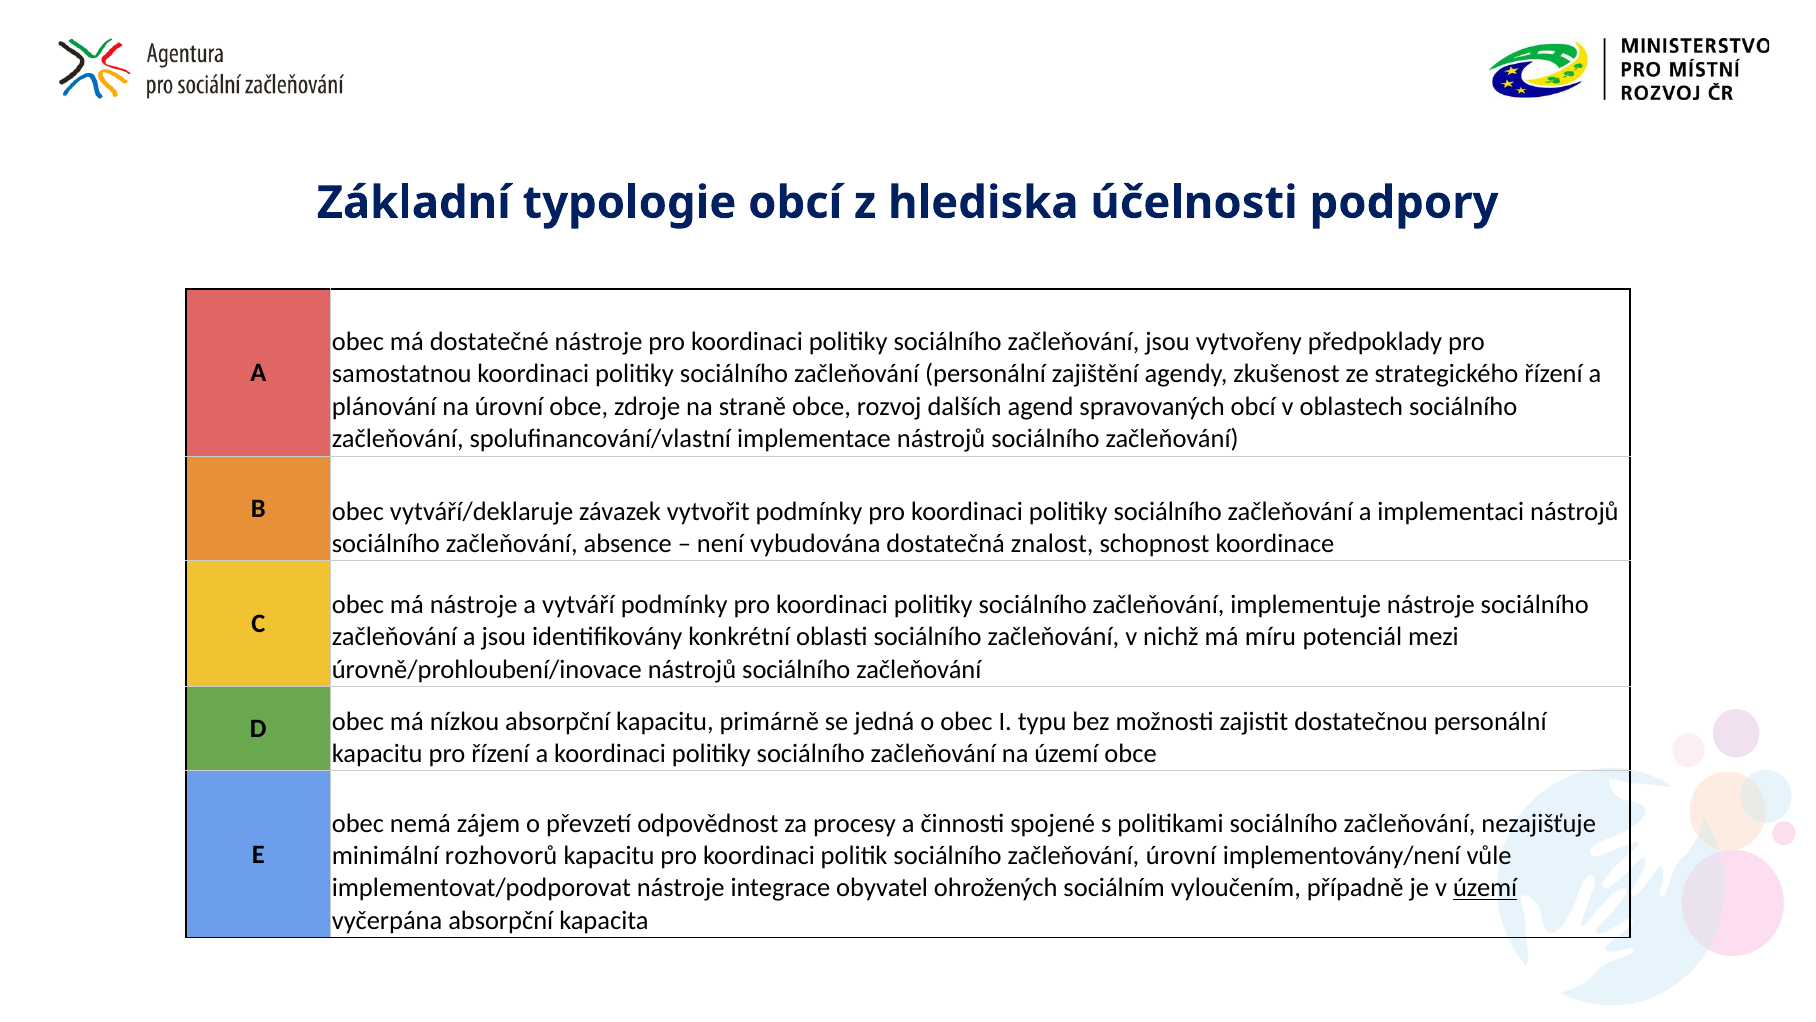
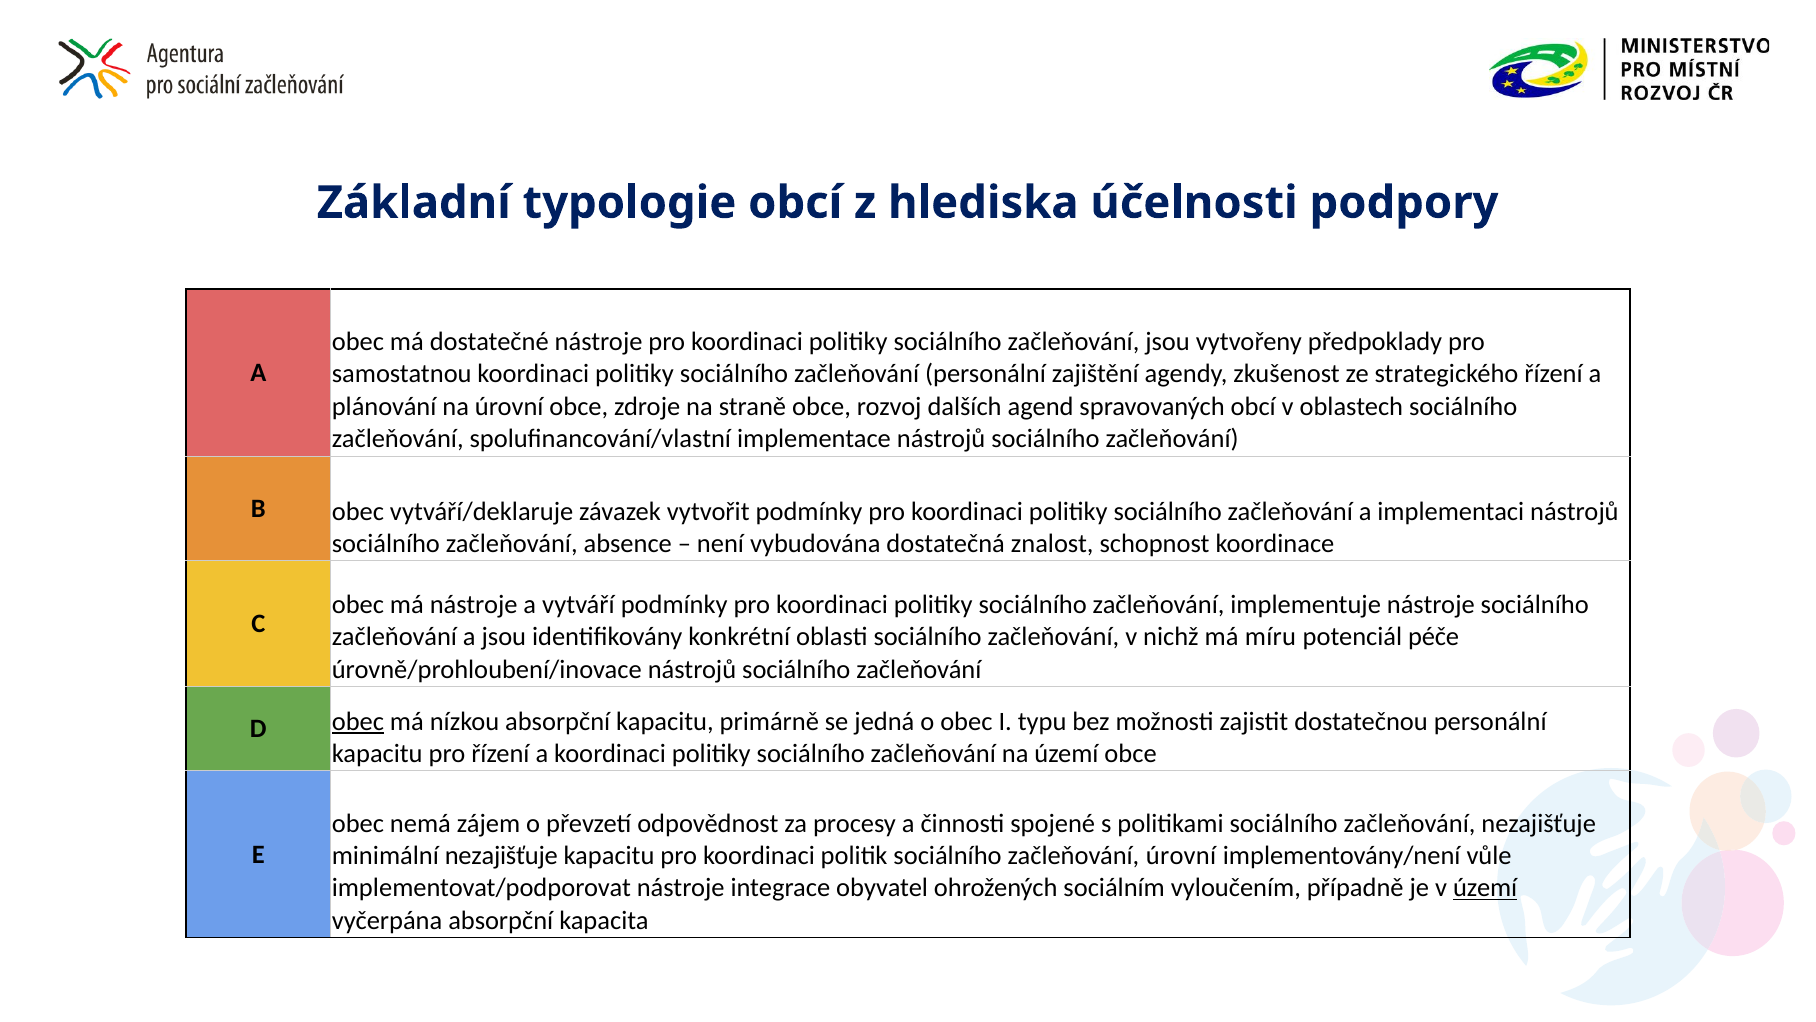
mezi: mezi -> péče (1434, 637)
obec underline: none -> present (358, 721)
minimální rozhovorů: rozhovorů -> nezajišťuje (501, 855)
